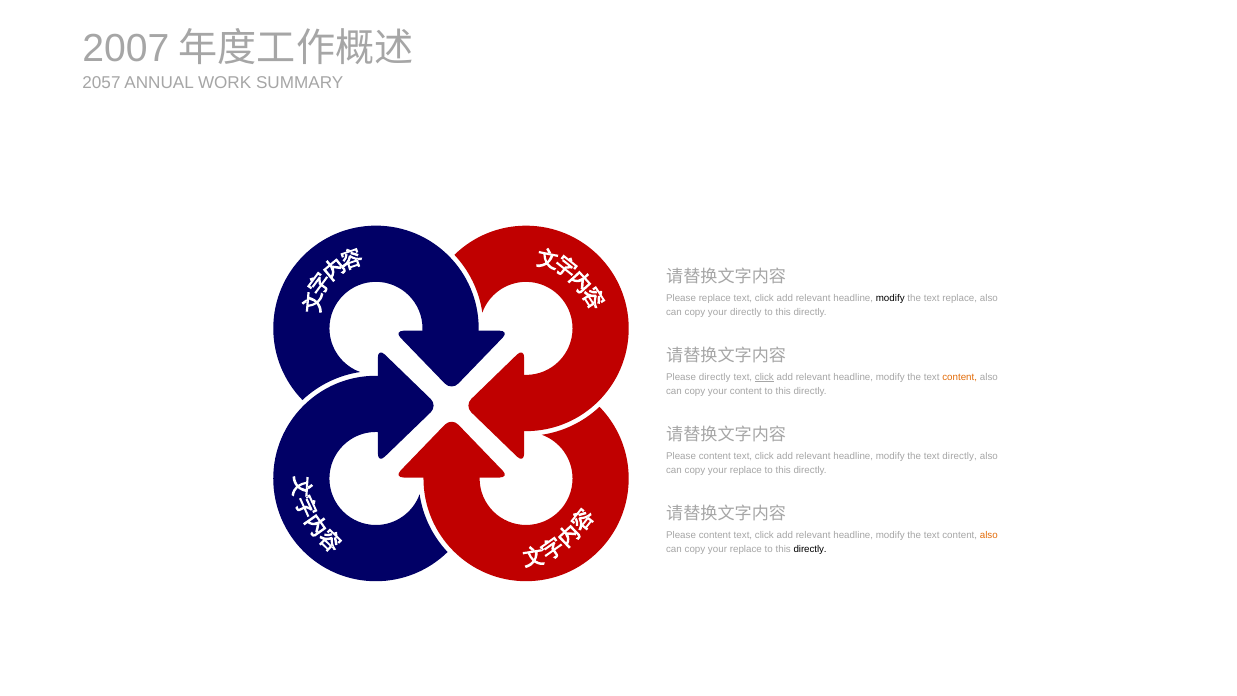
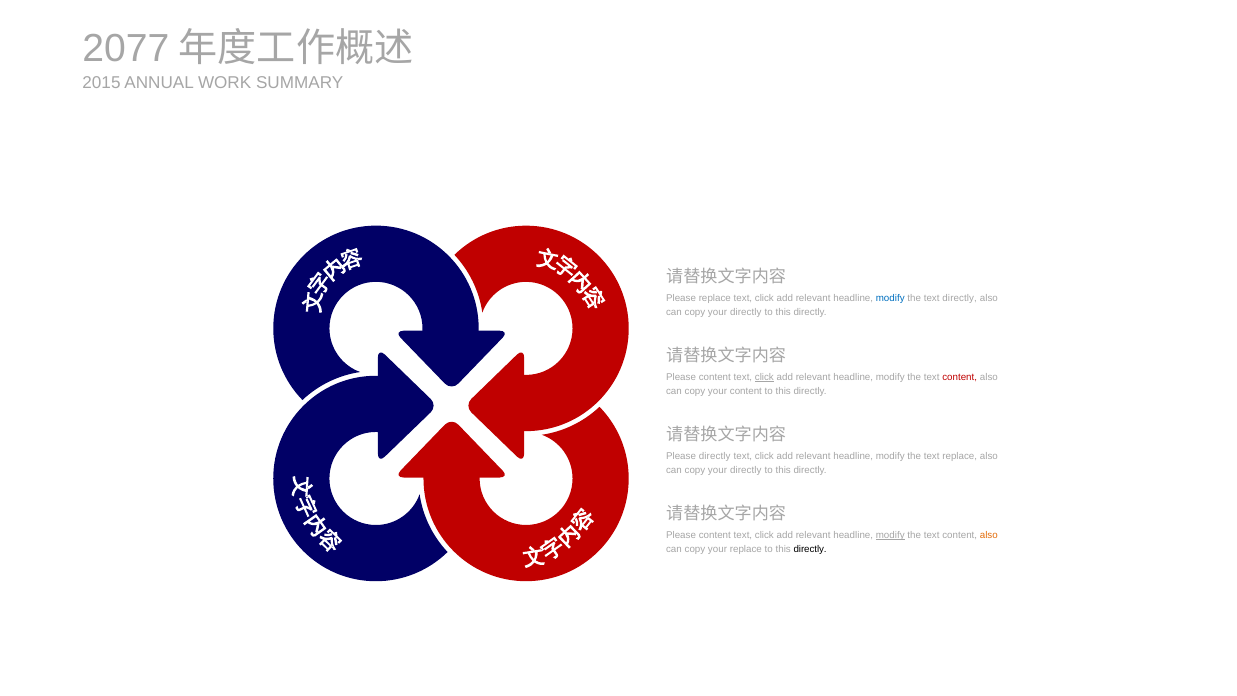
2007: 2007 -> 2077 (126, 49)
2057: 2057 -> 2015 (101, 83)
modify colour: black -> blue (890, 298)
text replace: replace -> directly (960, 298)
directly: directly -> content (715, 377)
content colour: orange -> red (960, 377)
content: content -> directly (715, 456)
text directly: directly -> replace (960, 456)
replace: replace -> directly (746, 470)
modify underline: none -> present (890, 535)
